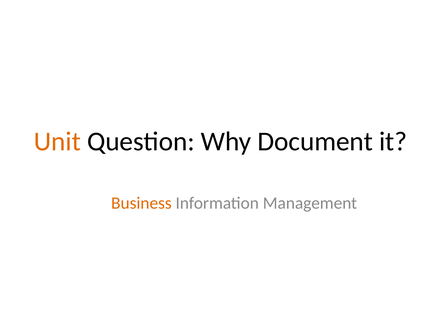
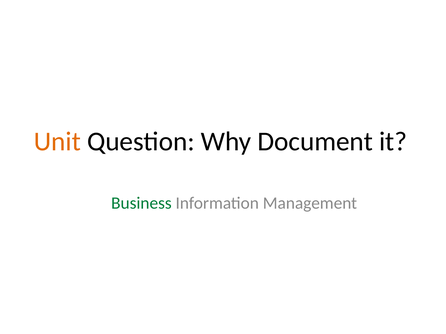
Business colour: orange -> green (141, 203)
